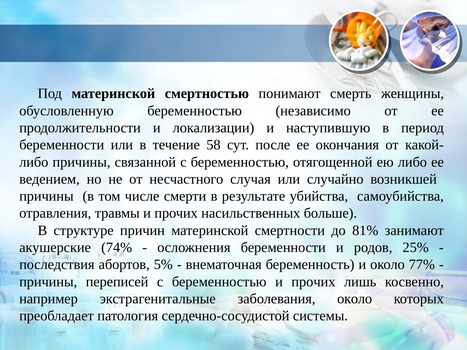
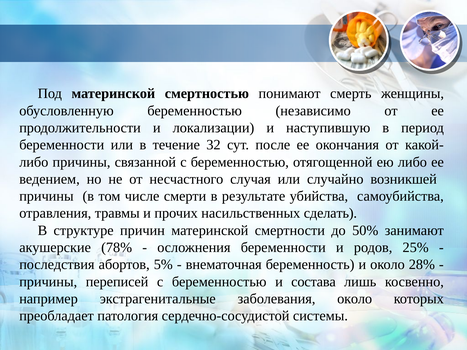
58: 58 -> 32 (214, 145)
больше: больше -> сделать (330, 213)
81%: 81% -> 50% (365, 231)
74%: 74% -> 78% (117, 248)
77%: 77% -> 28% (422, 265)
беременностью и прочих: прочих -> состава (314, 282)
